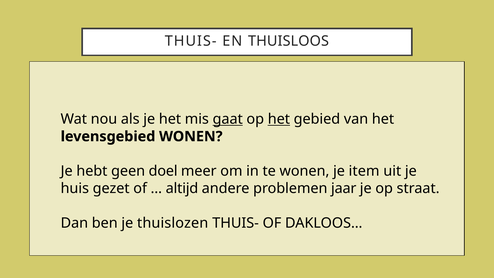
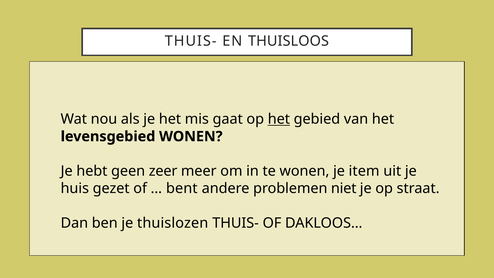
gaat underline: present -> none (228, 119)
doel: doel -> zeer (163, 171)
altijd: altijd -> bent (182, 188)
jaar: jaar -> niet (344, 188)
